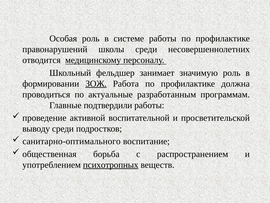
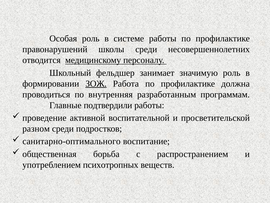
актуальные: актуальные -> внутренняя (111, 94)
выводу: выводу -> разном (36, 128)
психотропных underline: present -> none (111, 164)
